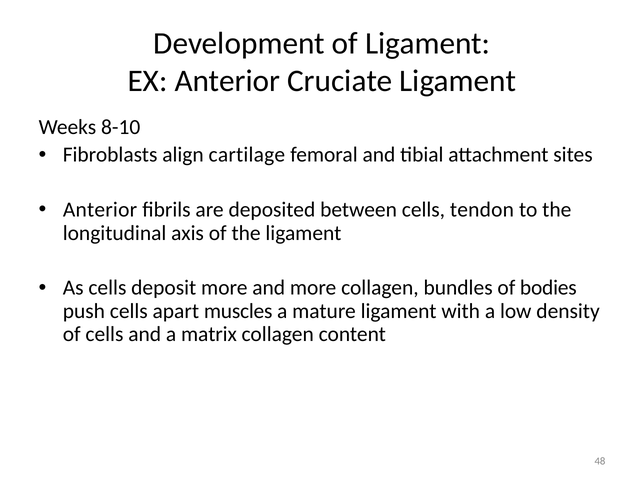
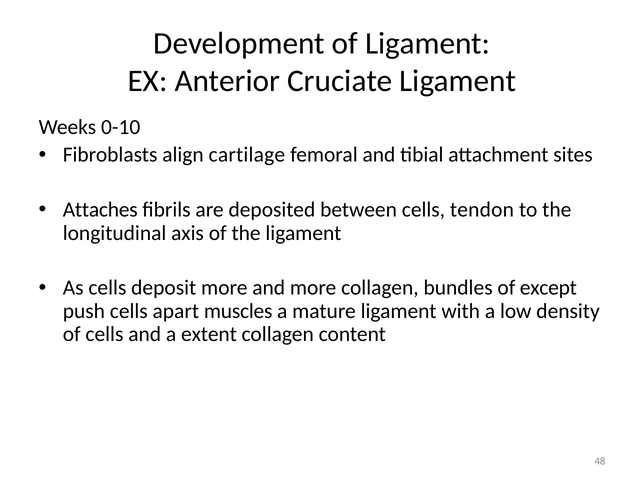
8-10: 8-10 -> 0-10 (121, 127)
Anterior: Anterior -> Attaches (100, 210)
bodies: bodies -> except (548, 288)
matrix: matrix -> extent (209, 334)
